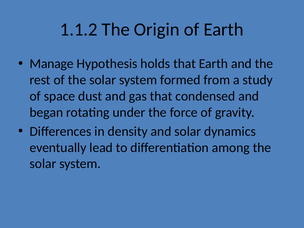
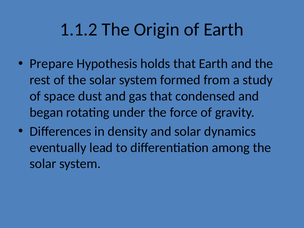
Manage: Manage -> Prepare (52, 64)
